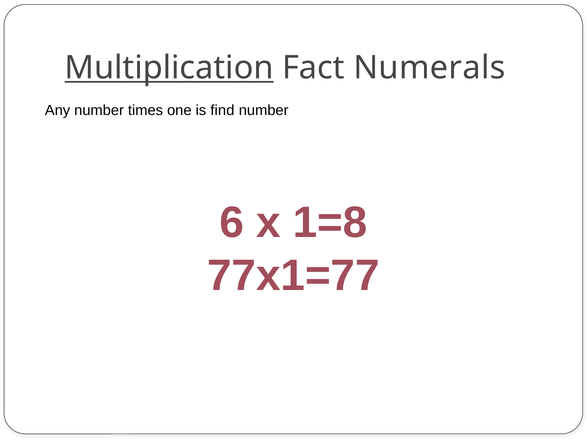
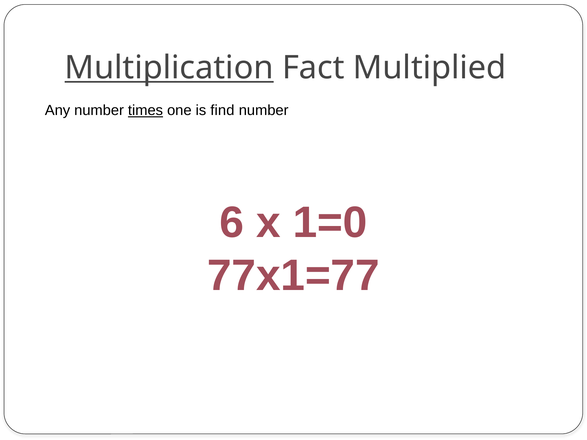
Numerals: Numerals -> Multiplied (430, 68)
times underline: none -> present (145, 111)
1=8: 1=8 -> 1=0 (330, 223)
